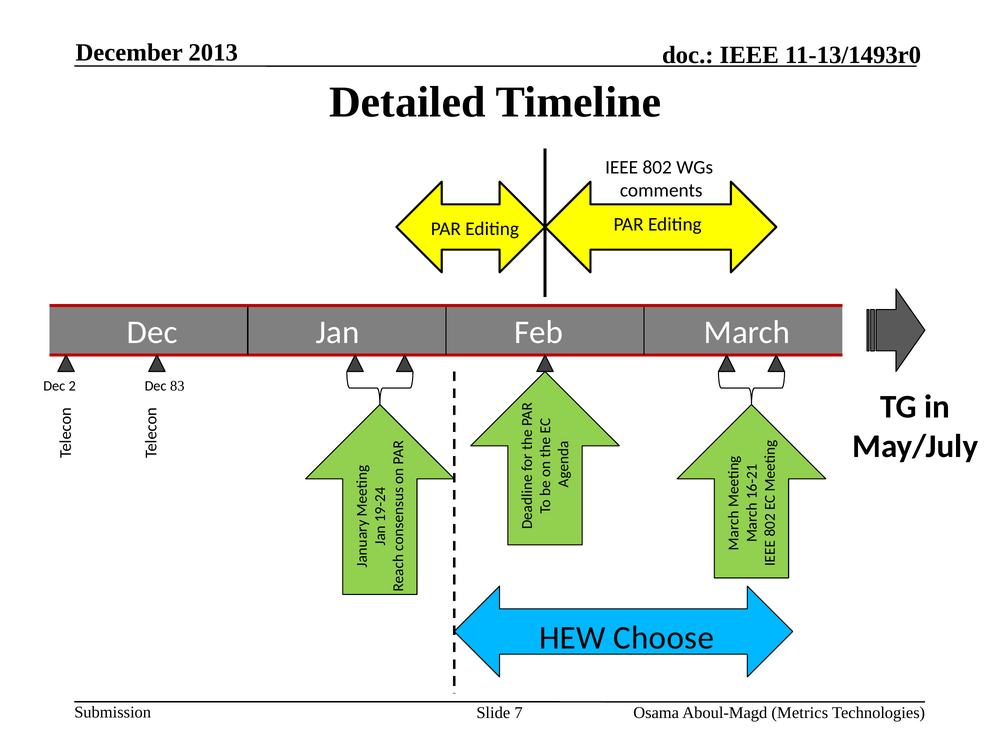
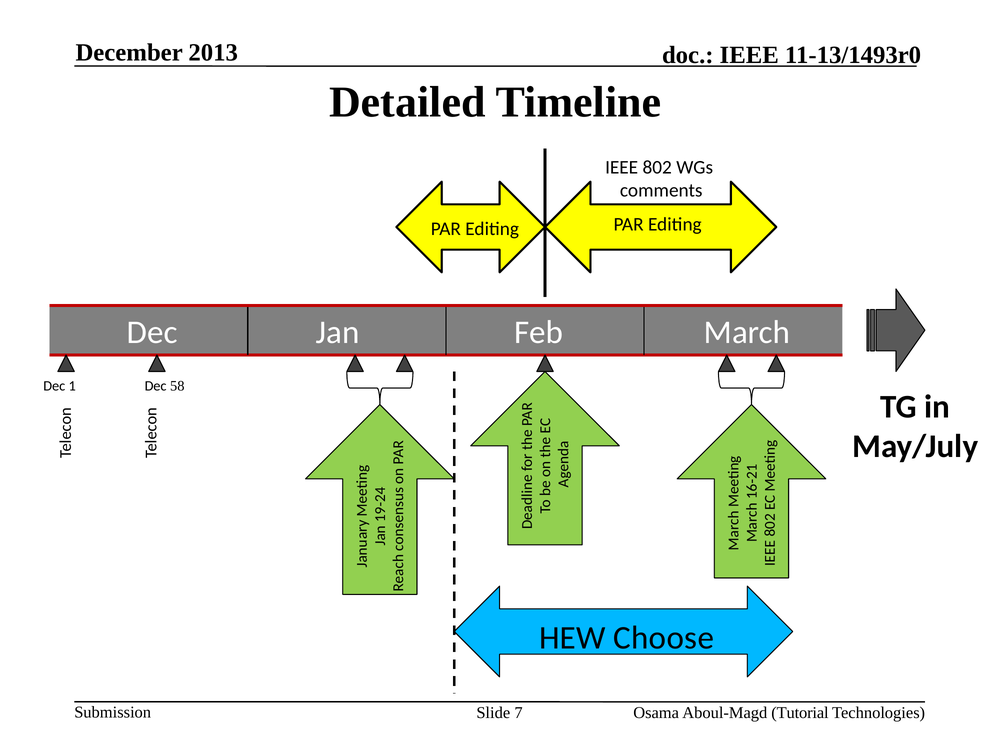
Dec 2: 2 -> 1 (72, 386)
83: 83 -> 58 (177, 386)
Metrics: Metrics -> Tutorial (800, 713)
